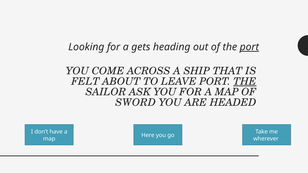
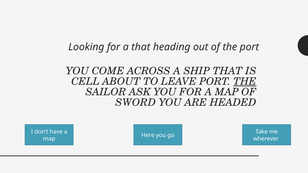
a gets: gets -> that (141, 47)
port underline: present -> none (249, 47)
FELT: FELT -> CELL (85, 82)
